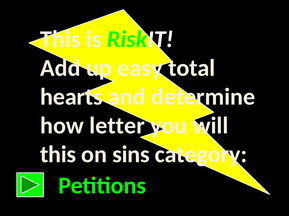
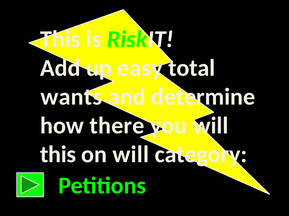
hearts: hearts -> wants (71, 97)
letter: letter -> there (117, 126)
on sins: sins -> will (131, 155)
